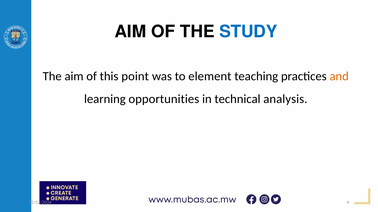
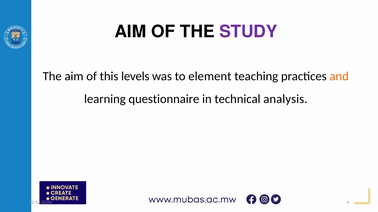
STUDY colour: blue -> purple (248, 32)
point: point -> levels (135, 76)
opportunities: opportunities -> questionnaire (164, 99)
